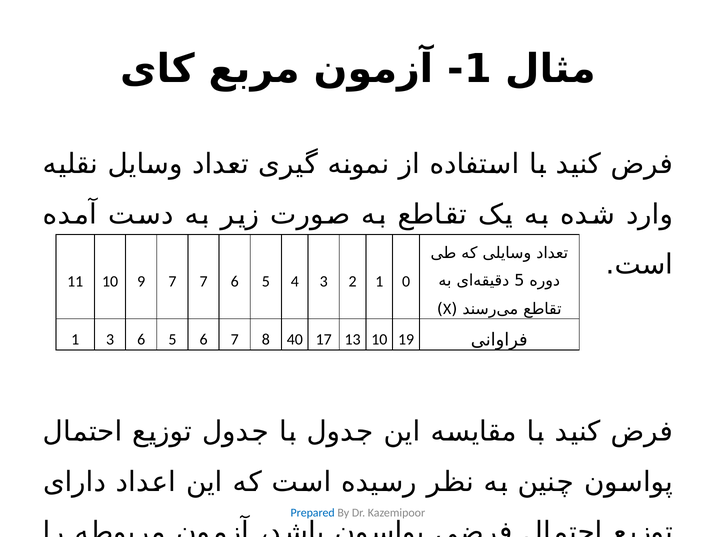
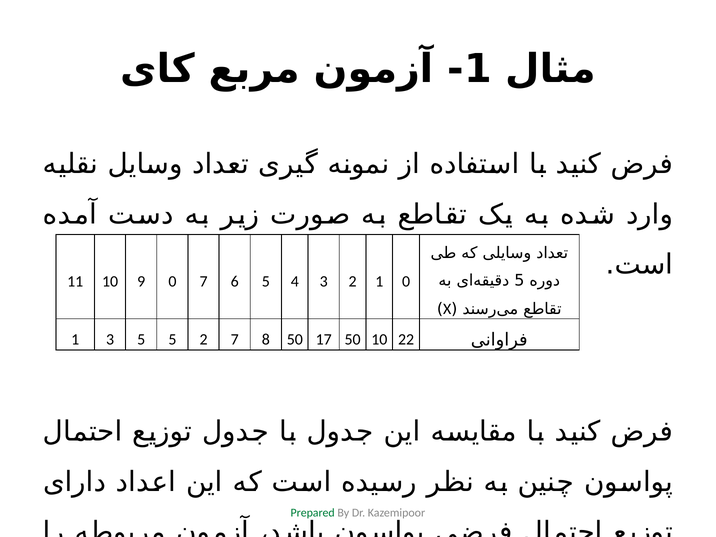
9 7: 7 -> 0 (172, 282)
3 6: 6 -> 5 (141, 339)
5 6: 6 -> 2 (204, 339)
8 40: 40 -> 50 (295, 339)
17 13: 13 -> 50 (353, 339)
19: 19 -> 22 (406, 339)
Prepared colour: blue -> green (313, 513)
